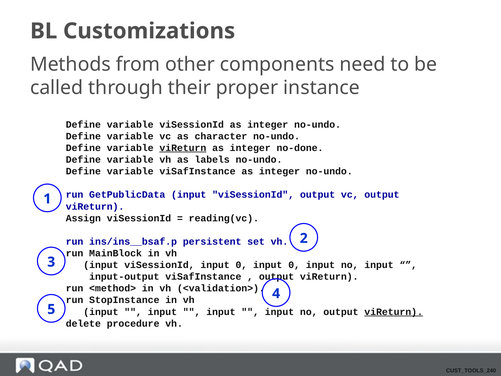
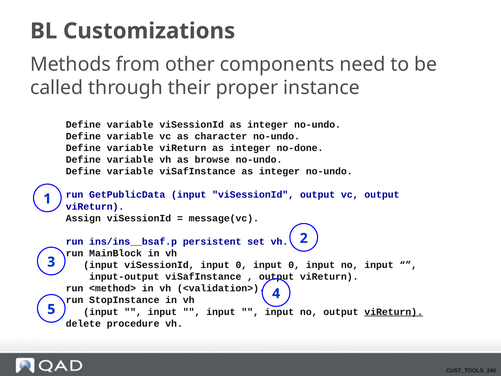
viReturn underline: present -> none (183, 148)
labels: labels -> browse (212, 160)
reading(vc: reading(vc -> message(vc (224, 218)
